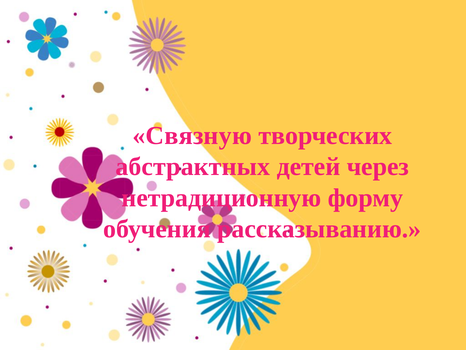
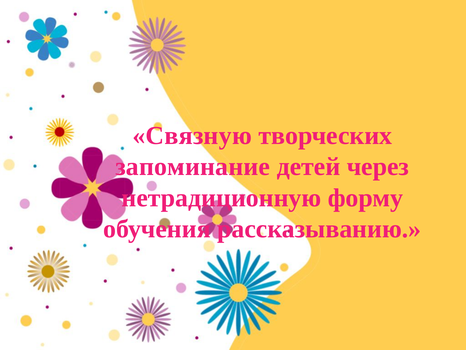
абстрактных: абстрактных -> запоминание (193, 167)
